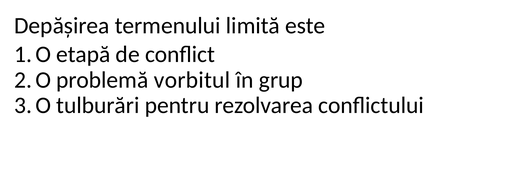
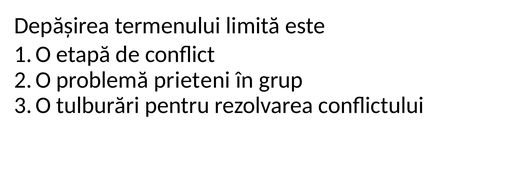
vorbitul: vorbitul -> prieteni (192, 80)
